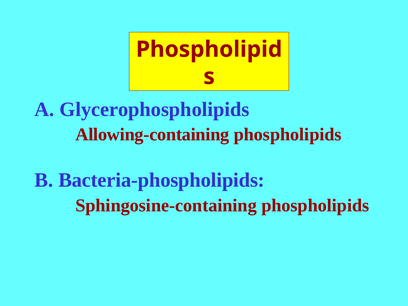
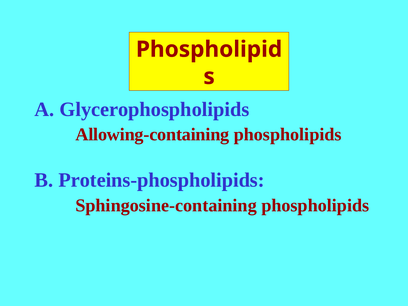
Bacteria-phospholipids: Bacteria-phospholipids -> Proteins-phospholipids (162, 180)
